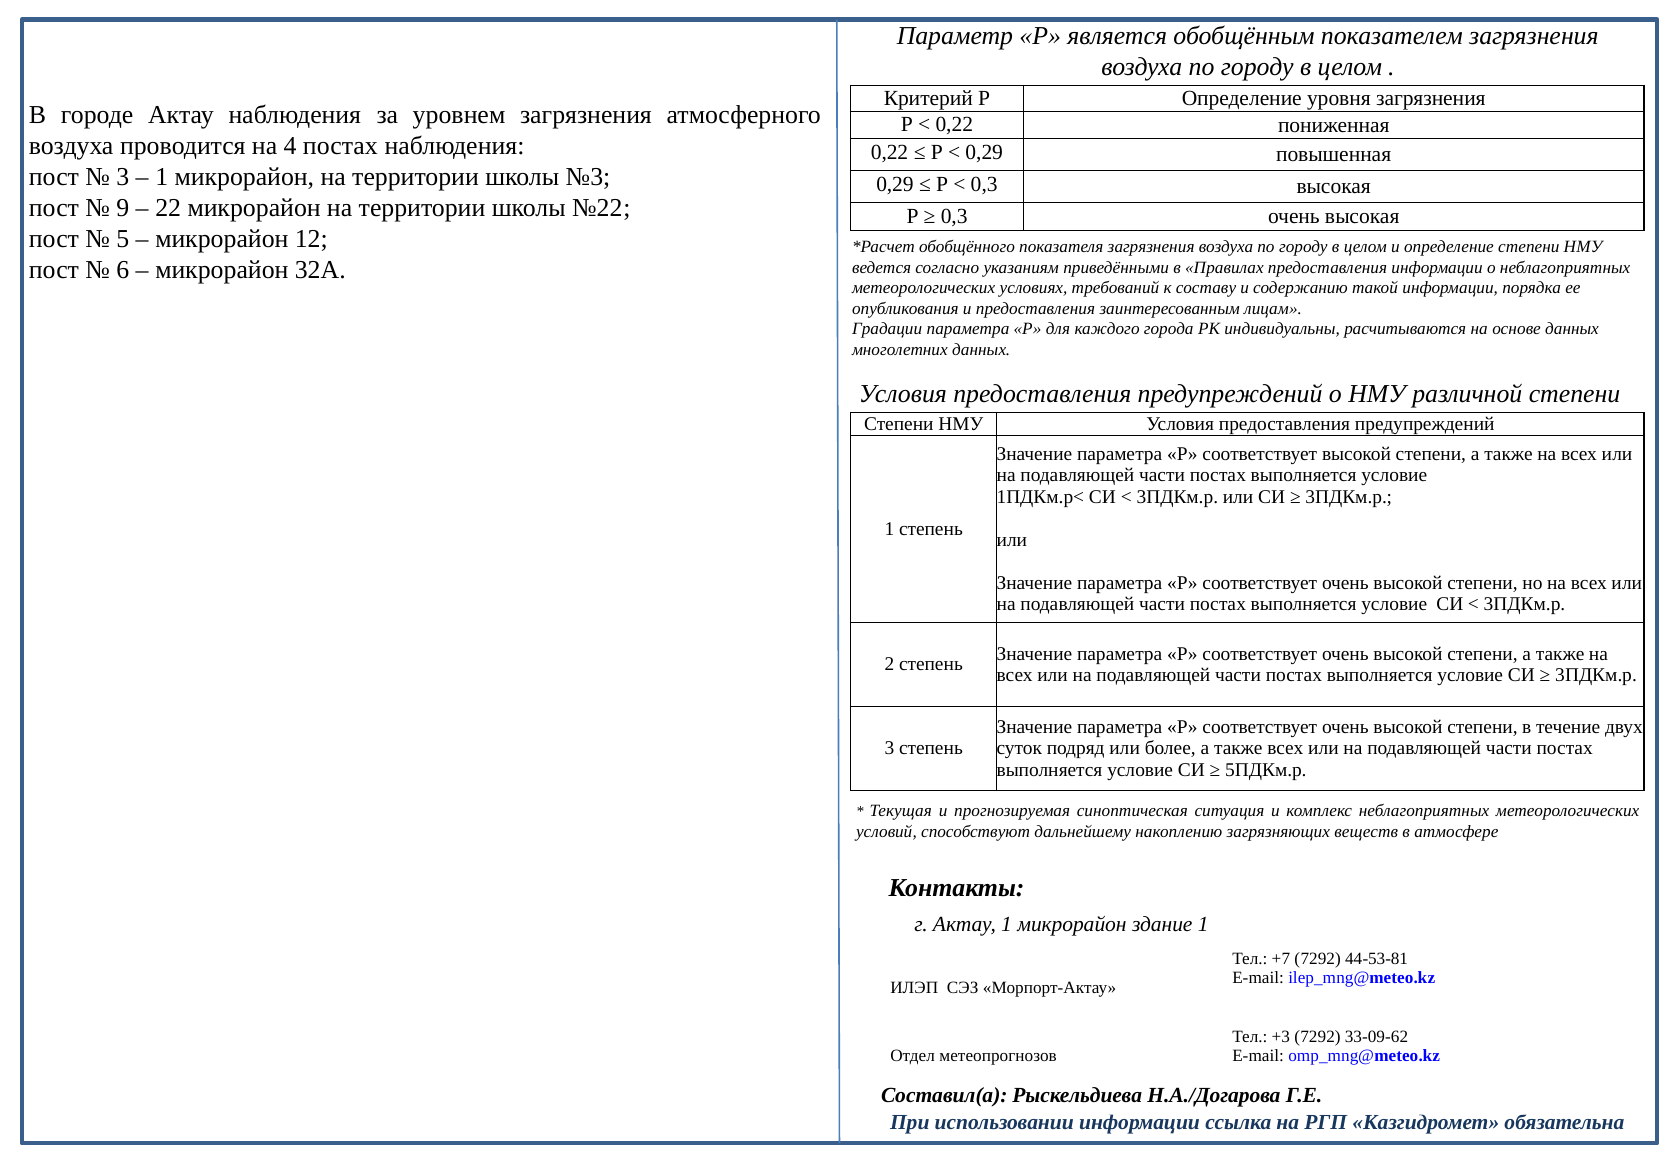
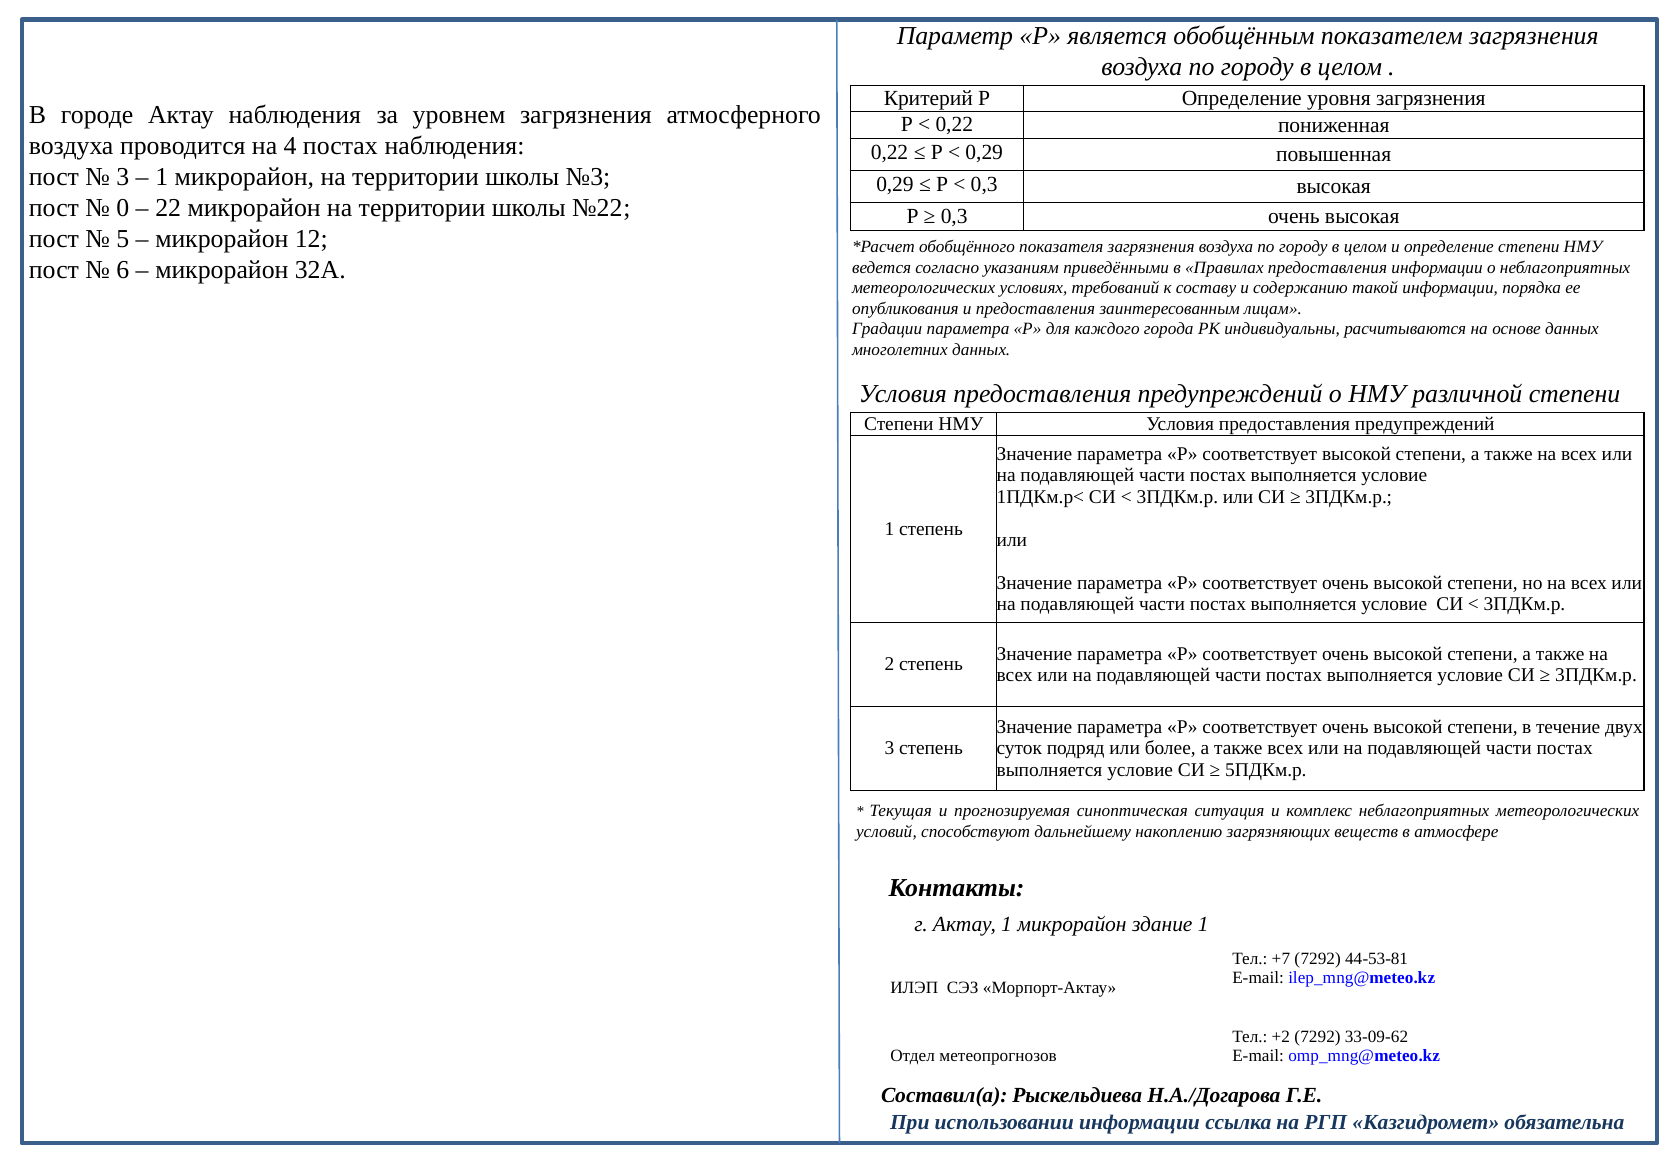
9: 9 -> 0 (123, 208)
+3: +3 -> +2 (1281, 1036)
